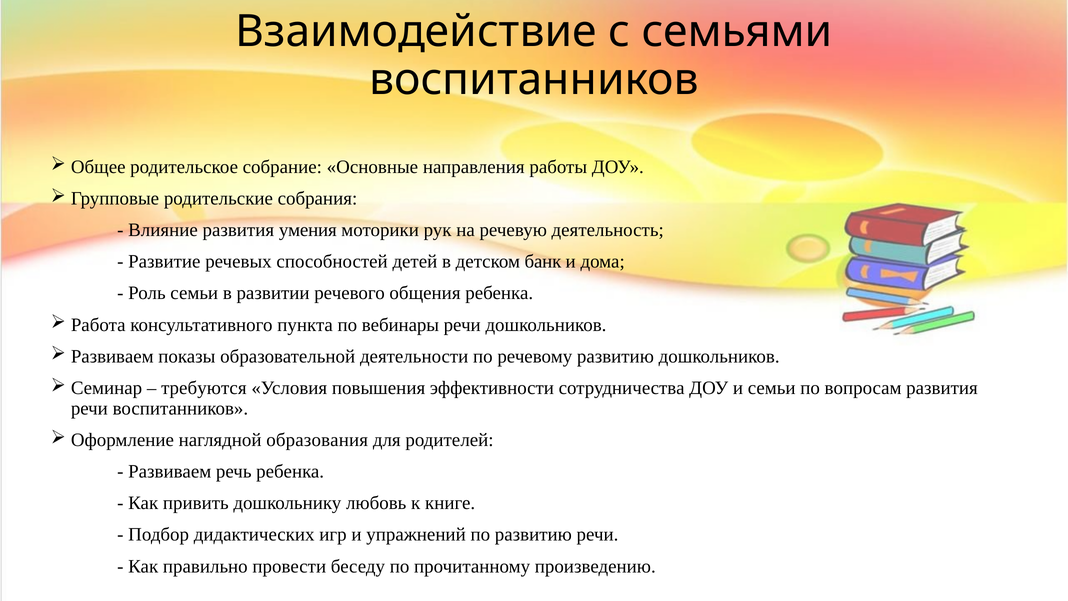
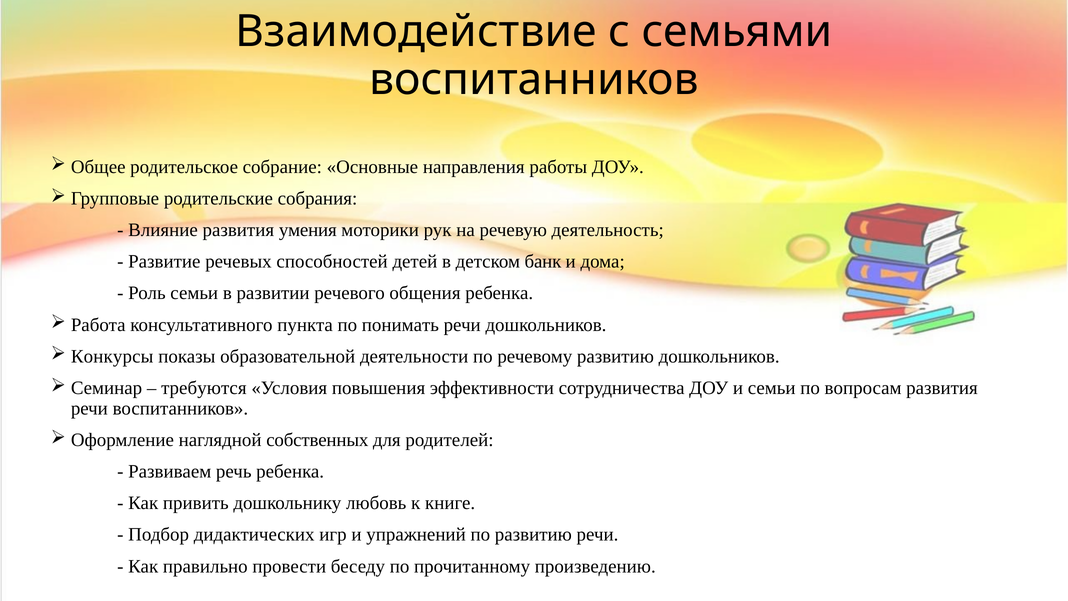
вебинары: вебинары -> понимать (400, 325)
Развиваем: Развиваем -> Конкурсы (112, 356)
образования: образования -> собственных (317, 440)
